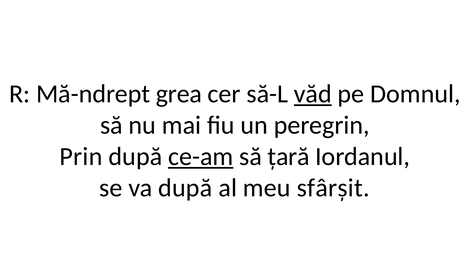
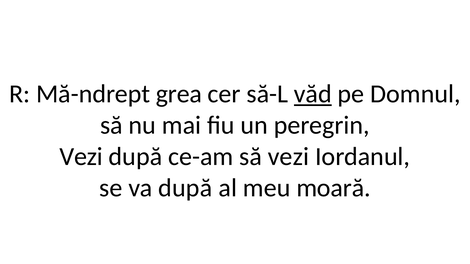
Prin: Prin -> Vezi (81, 157)
ce-am underline: present -> none (201, 157)
să țară: țară -> vezi (288, 157)
sfârșit: sfârșit -> moară (333, 188)
